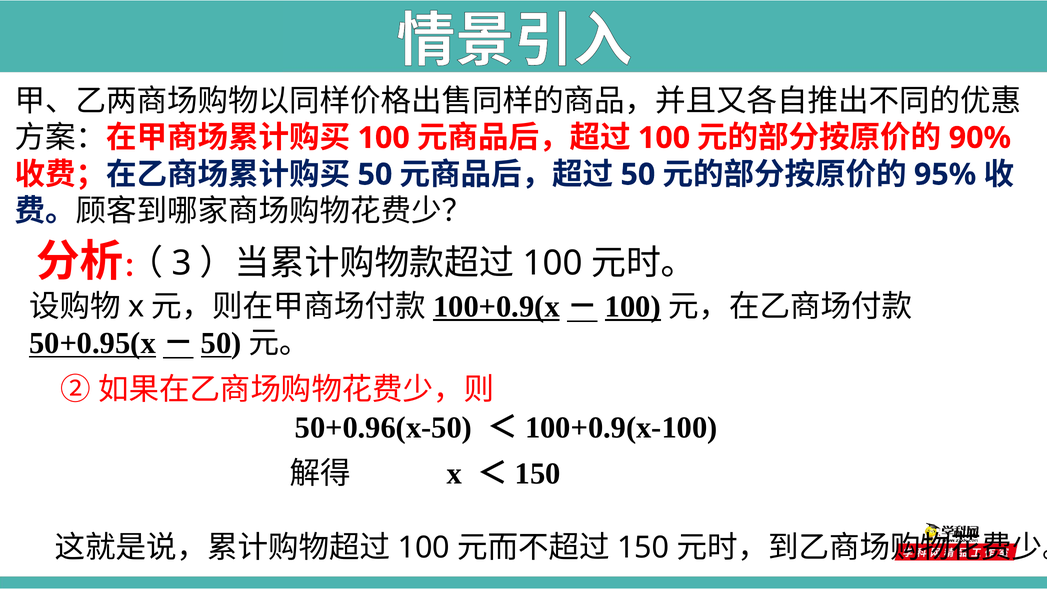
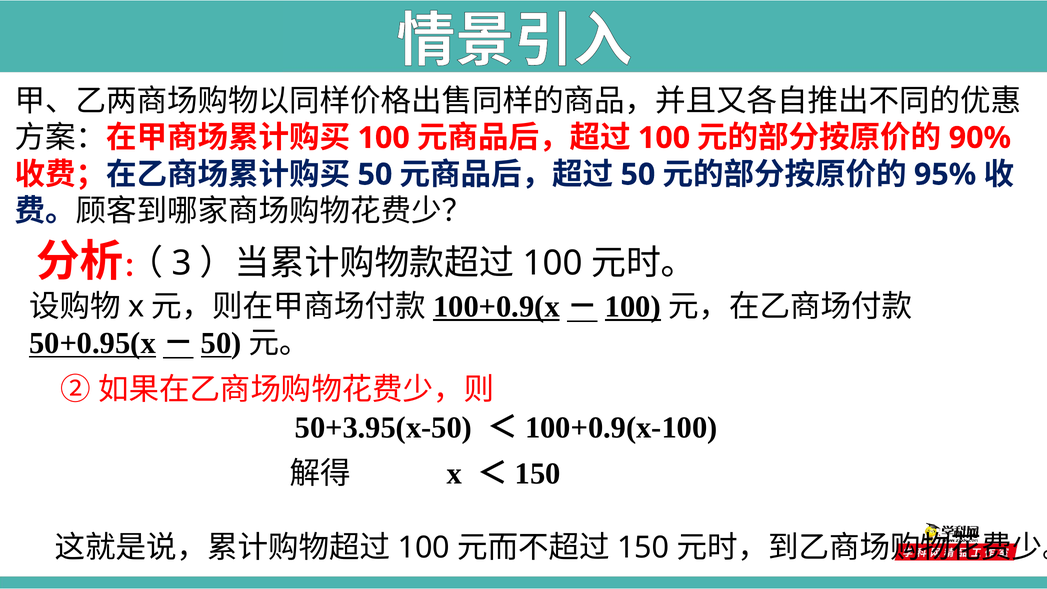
50+0.96(x-50: 50+0.96(x-50 -> 50+3.95(x-50 (383, 428)
